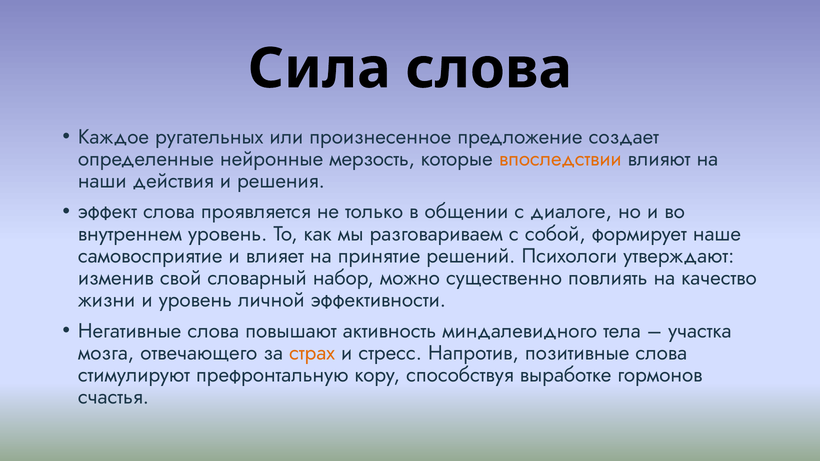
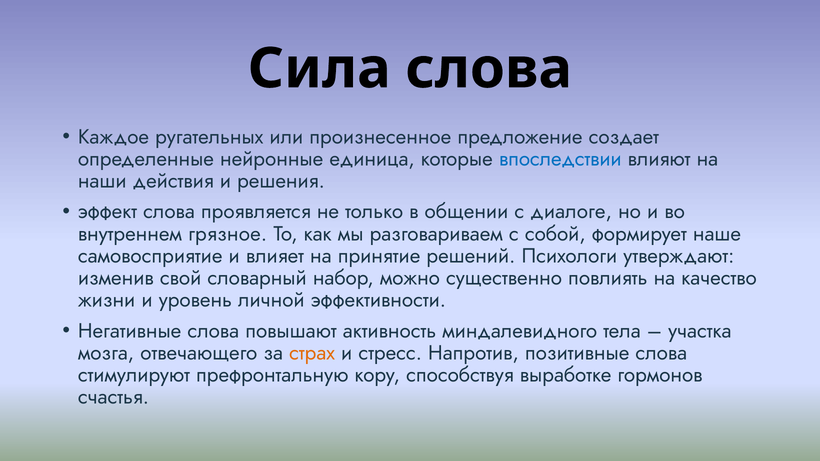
мерзость: мерзость -> единица (372, 159)
впоследствии colour: orange -> blue (560, 159)
внутреннем уровень: уровень -> грязное (228, 234)
